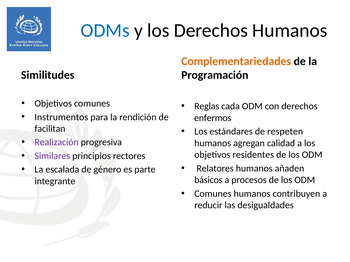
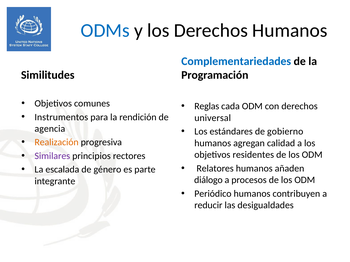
Complementariedades colour: orange -> blue (236, 61)
enfermos: enfermos -> universal (213, 118)
facilitan: facilitan -> agencia (50, 129)
respeten: respeten -> gobierno (285, 132)
Realización colour: purple -> orange (57, 143)
básicos: básicos -> diálogo (208, 180)
Comunes: Comunes -> Periódico (213, 194)
